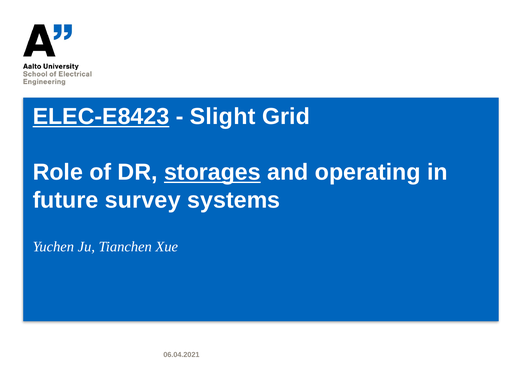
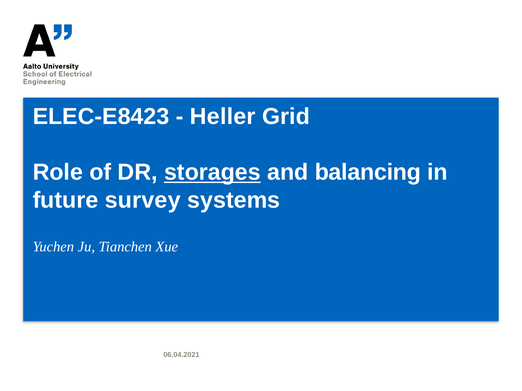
ELEC-E8423 underline: present -> none (101, 117)
Slight: Slight -> Heller (223, 117)
operating: operating -> balancing (368, 172)
